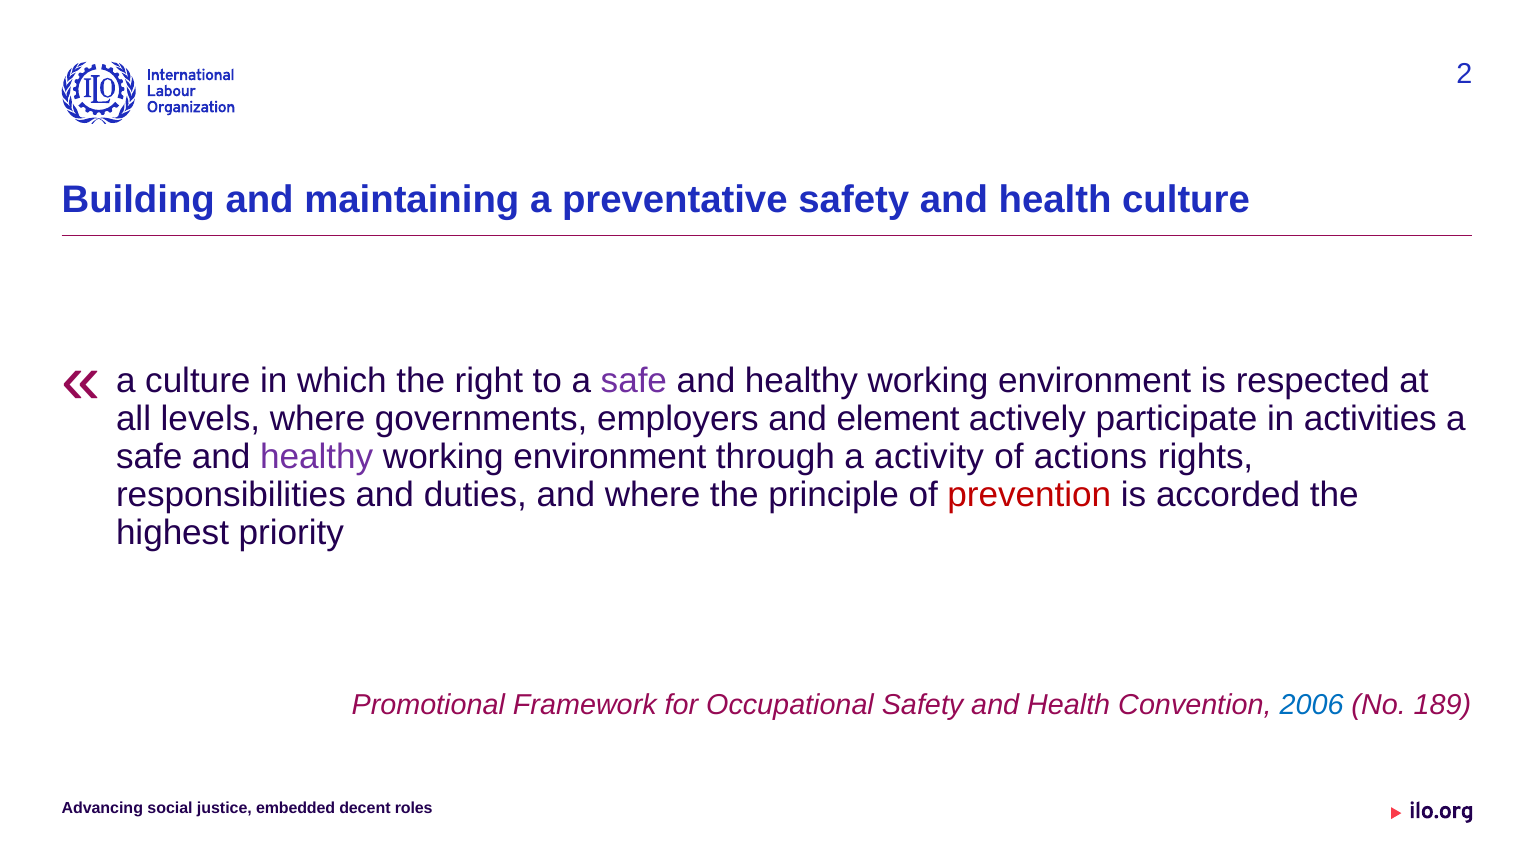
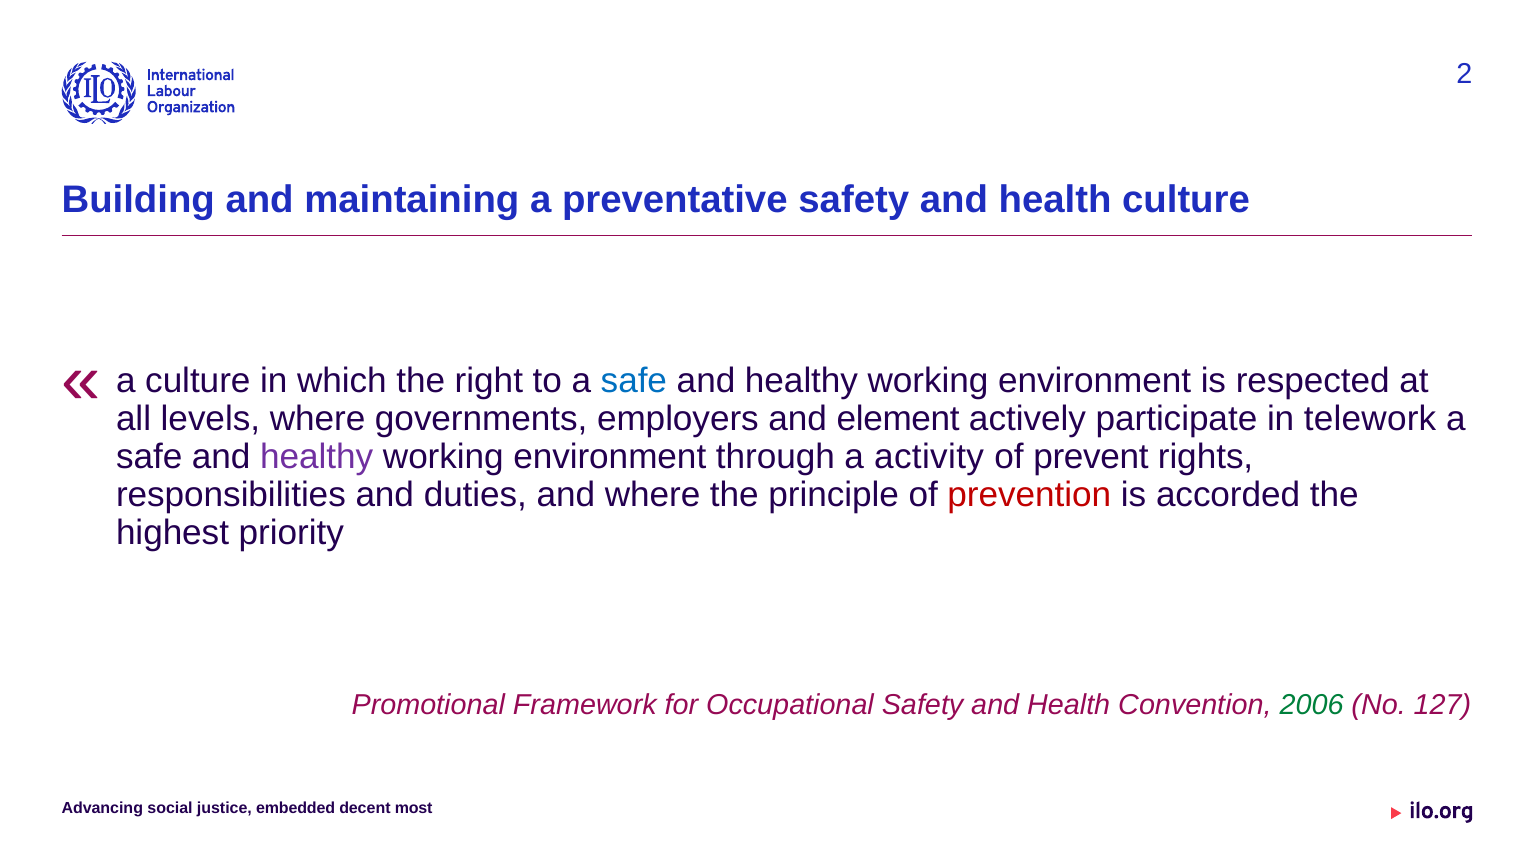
safe colour: purple -> blue (634, 381)
activities: activities -> telework (1370, 419)
actions: actions -> prevent (1091, 457)
2006 colour: blue -> green (1312, 705)
189: 189 -> 127 (1442, 705)
roles: roles -> most (414, 808)
